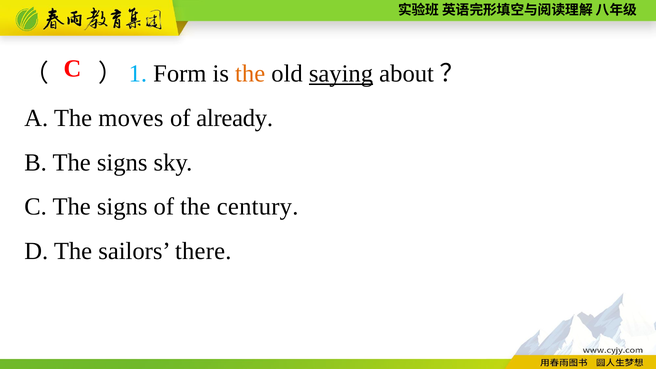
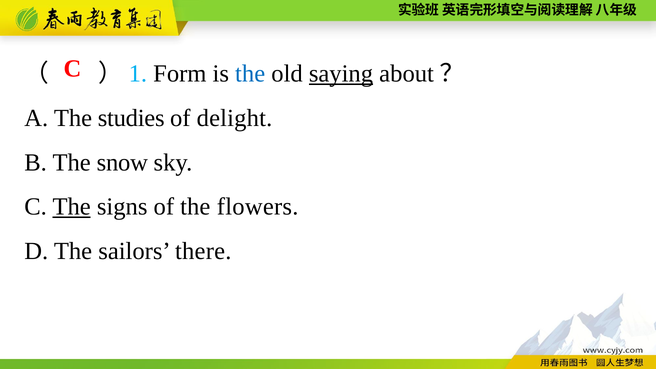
the colour: orange -> blue (250, 74)
moves: moves -> studies (131, 118)
already: already -> delight (234, 118)
B The signs: signs -> snow (122, 162)
The underline: none -> present (72, 207)
century: century -> flowers (258, 207)
